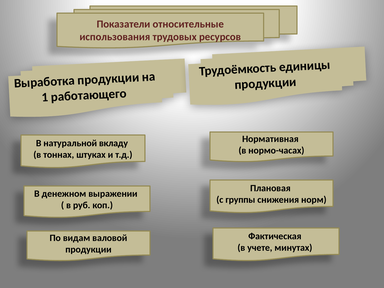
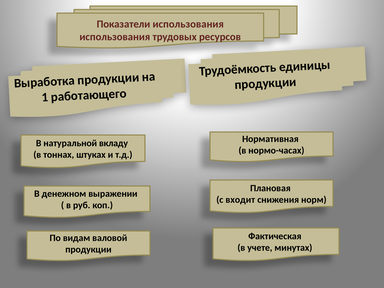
Показатели относительные: относительные -> использования (188, 24)
группы: группы -> входит (240, 200)
